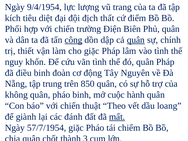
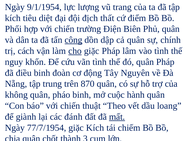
9/4/1954: 9/4/1954 -> 9/1/1954 (44, 7)
quân underline: present -> none (136, 40)
thiết: thiết -> cách (26, 51)
cho underline: none -> present (75, 51)
850: 850 -> 870 (88, 84)
57/7/1954: 57/7/1954 -> 77/7/1954 (47, 128)
giặc Pháo: Pháo -> Kích (95, 128)
